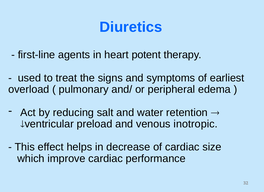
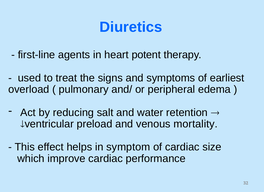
inotropic: inotropic -> mortality (196, 124)
decrease: decrease -> symptom (128, 147)
